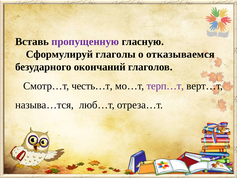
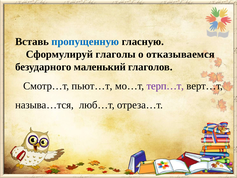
пропущенную colour: purple -> blue (85, 42)
окончаний: окончаний -> маленький (100, 67)
честь…т: честь…т -> пьют…т (92, 86)
